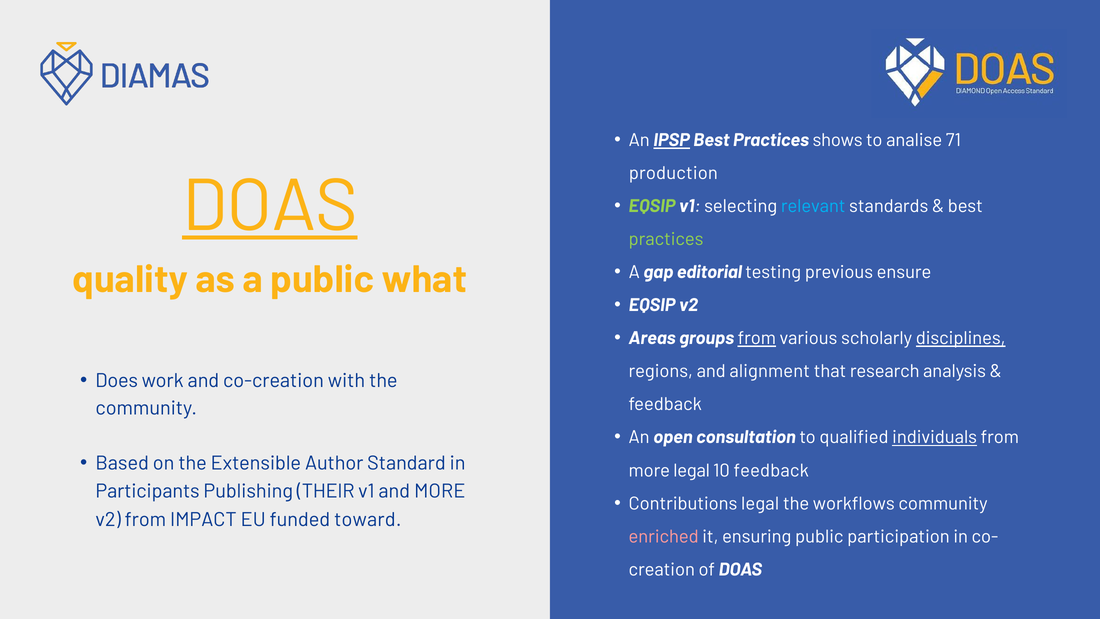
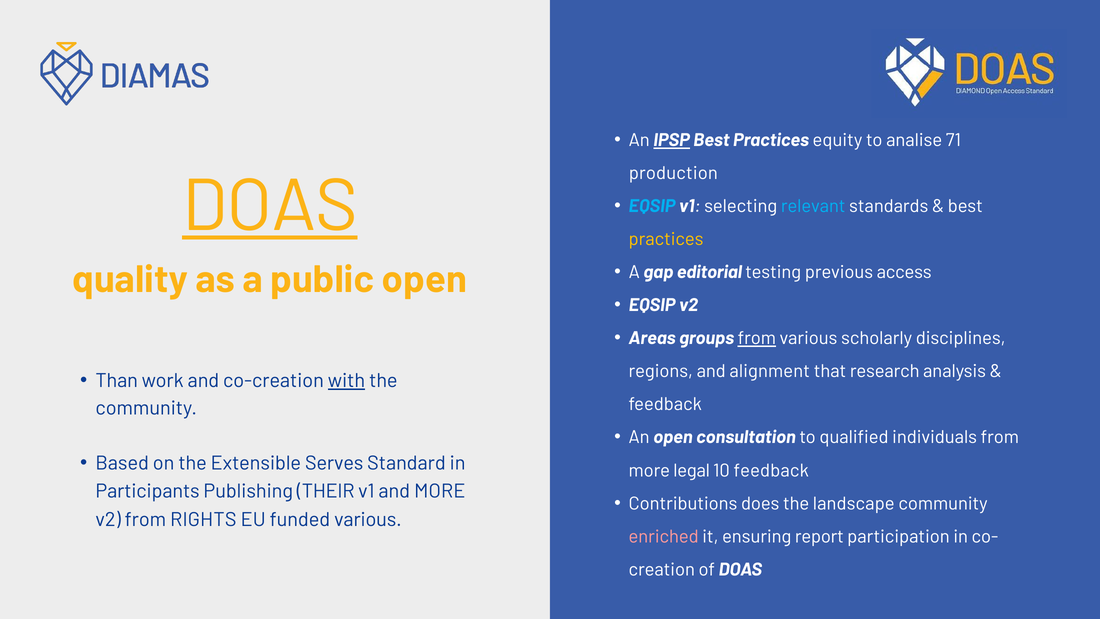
shows: shows -> equity (837, 140)
EQSIP colour: light green -> light blue (652, 206)
practices colour: light green -> yellow (666, 239)
ensure: ensure -> access (904, 272)
public what: what -> open (424, 279)
disciplines underline: present -> none (961, 338)
Does: Does -> Than (117, 381)
with underline: none -> present (346, 381)
individuals underline: present -> none (935, 437)
Author: Author -> Serves (334, 463)
Contributions legal: legal -> does (760, 503)
workflows: workflows -> landscape (854, 503)
IMPACT: IMPACT -> RIGHTS (203, 519)
funded toward: toward -> various (368, 519)
ensuring public: public -> report (819, 536)
